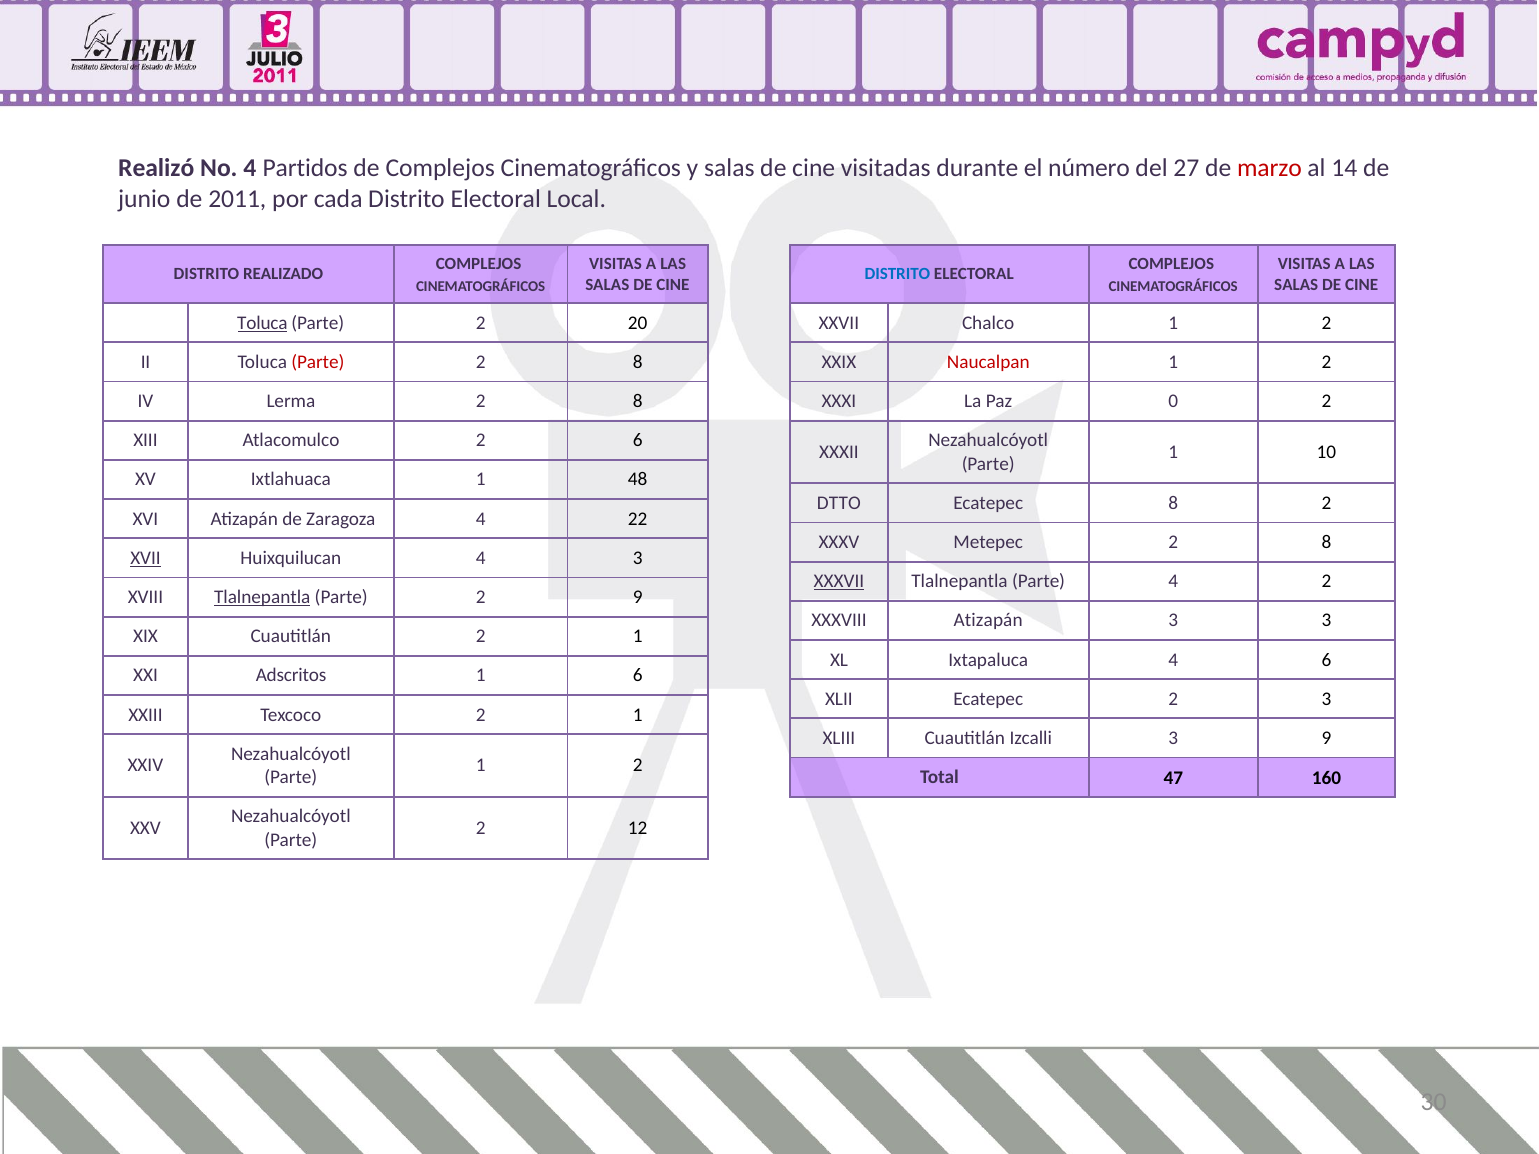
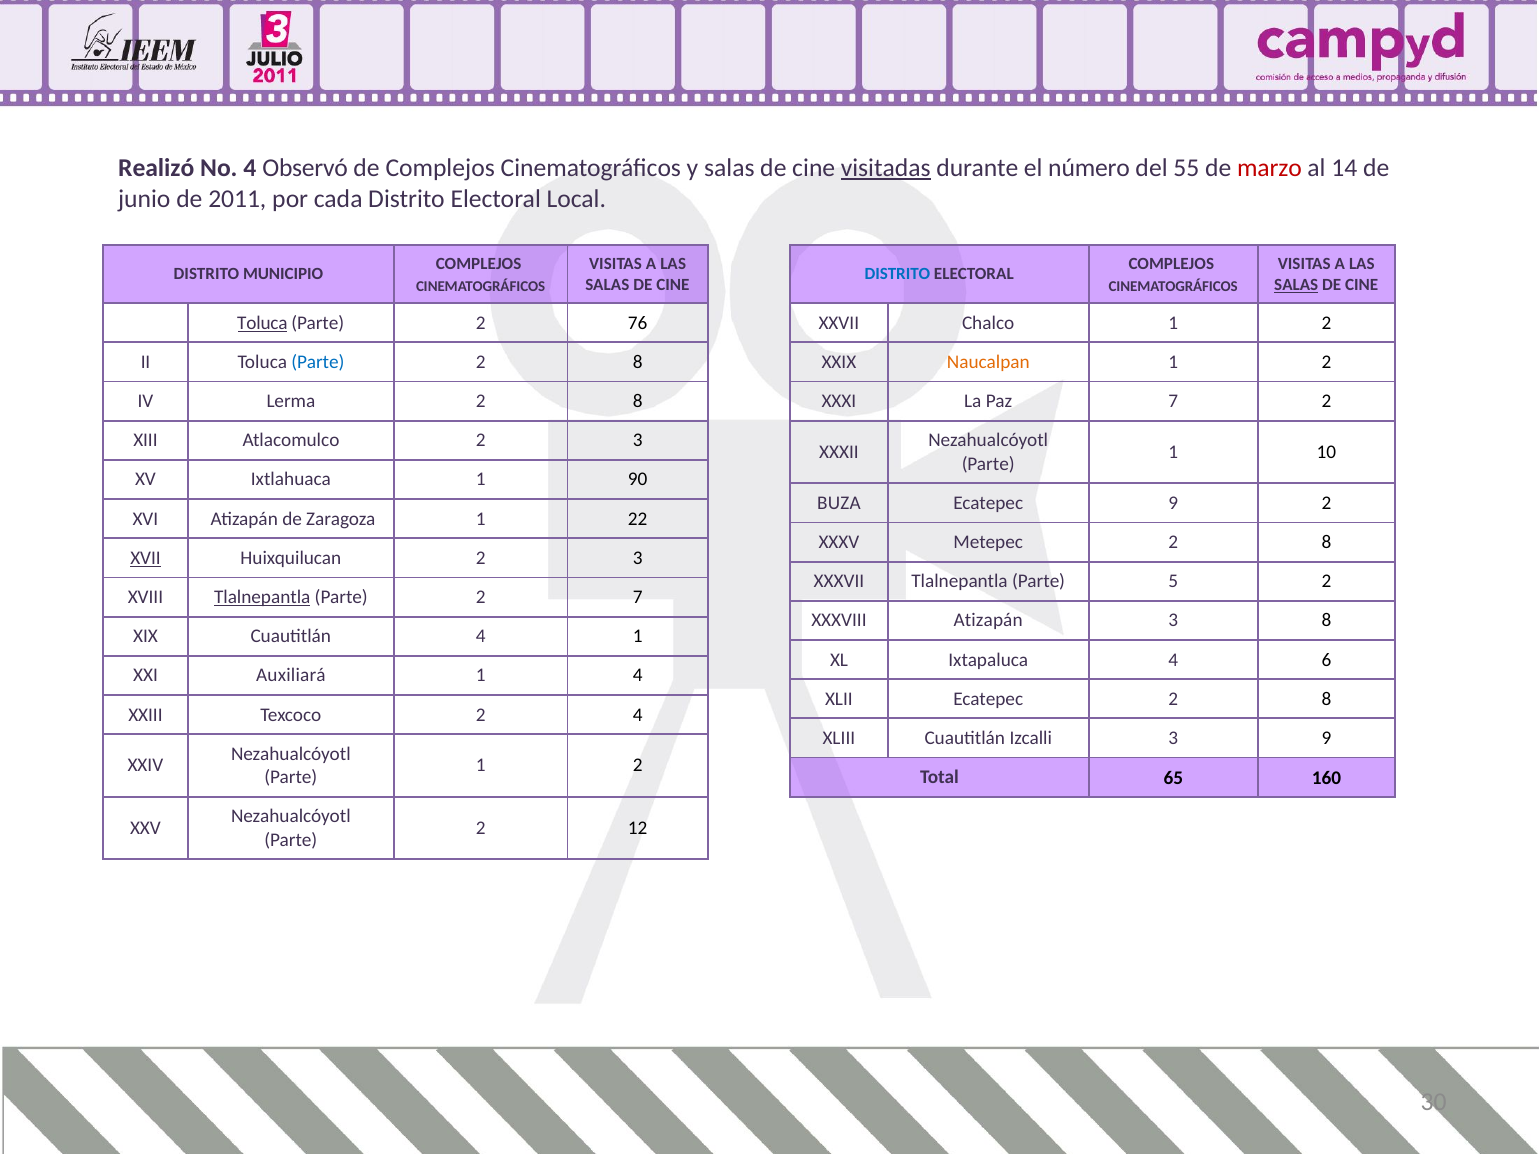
Partidos: Partidos -> Observó (305, 168)
visitadas underline: none -> present (886, 168)
27: 27 -> 55 (1186, 168)
REALIZADO: REALIZADO -> MUNICIPIO (283, 274)
SALAS underline: none -> present (1296, 285)
20: 20 -> 76 (638, 323)
Parte colour: red -> blue (318, 362)
Naucalpan colour: red -> orange (988, 362)
Paz 0: 0 -> 7 (1173, 401)
Atlacomulco 2 6: 6 -> 3 (638, 440)
48: 48 -> 90 (638, 480)
DTTO: DTTO -> BUZA (839, 503)
Ecatepec 8: 8 -> 9 (1173, 503)
Zaragoza 4: 4 -> 1 (481, 519)
Huixquilucan 4: 4 -> 2 (481, 558)
XXXVII underline: present -> none (839, 581)
Parte 4: 4 -> 5 (1173, 581)
2 9: 9 -> 7 (638, 597)
3 3: 3 -> 8 (1326, 621)
Cuautitlán 2: 2 -> 4 (481, 637)
Adscritos: Adscritos -> Auxiliará (291, 676)
1 6: 6 -> 4 (638, 676)
Ecatepec 2 3: 3 -> 8 (1326, 699)
Texcoco 2 1: 1 -> 4 (638, 715)
47: 47 -> 65 (1173, 778)
